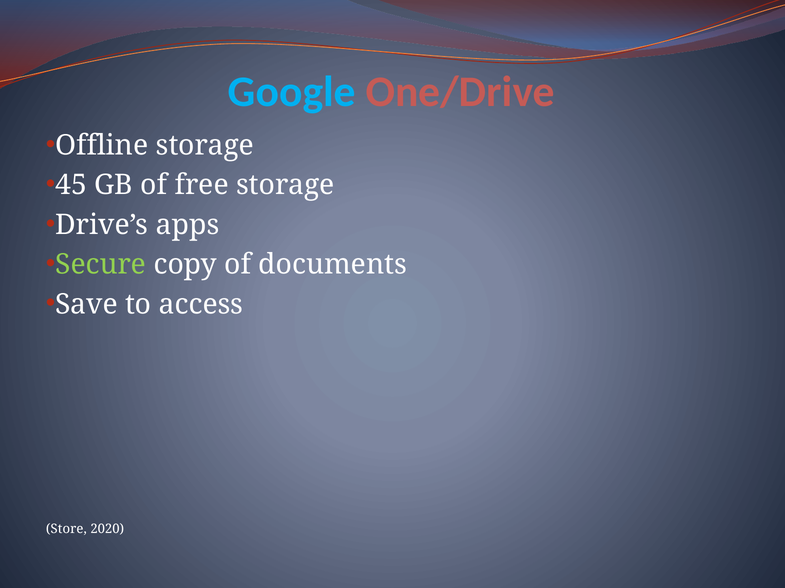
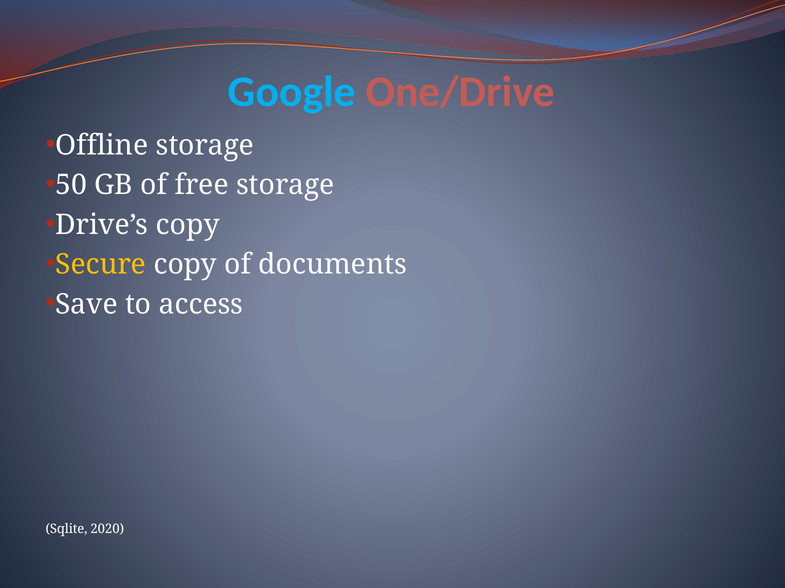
45: 45 -> 50 (71, 185)
Drive’s apps: apps -> copy (188, 225)
Secure colour: light green -> yellow (101, 265)
Store: Store -> Sqlite (67, 530)
